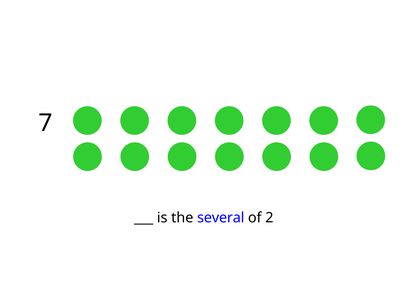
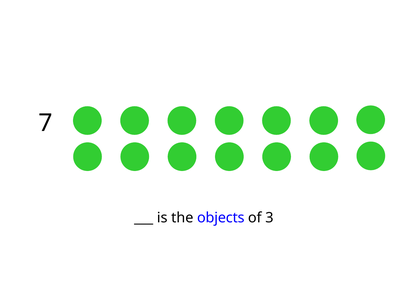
several: several -> objects (221, 218)
2: 2 -> 3 (269, 218)
